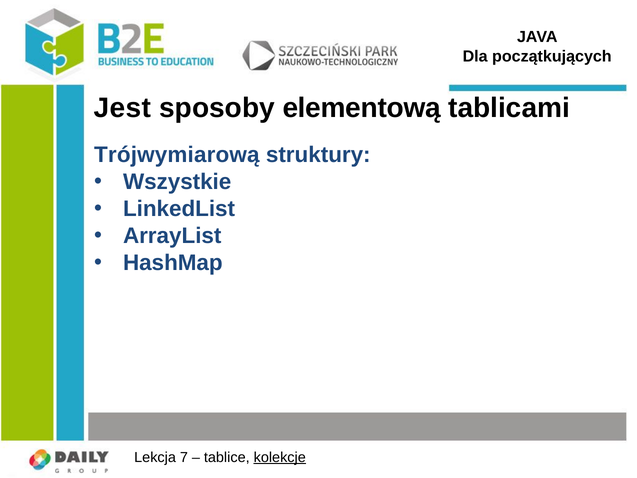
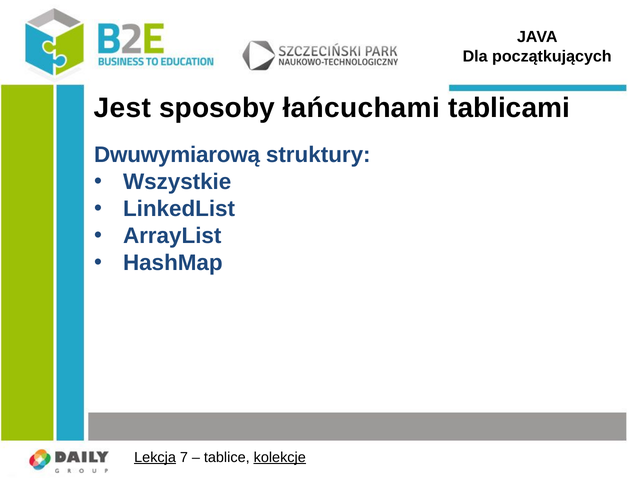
elementową: elementową -> łańcuchami (361, 108)
Trójwymiarową: Trójwymiarową -> Dwuwymiarową (177, 155)
Lekcja underline: none -> present (155, 457)
